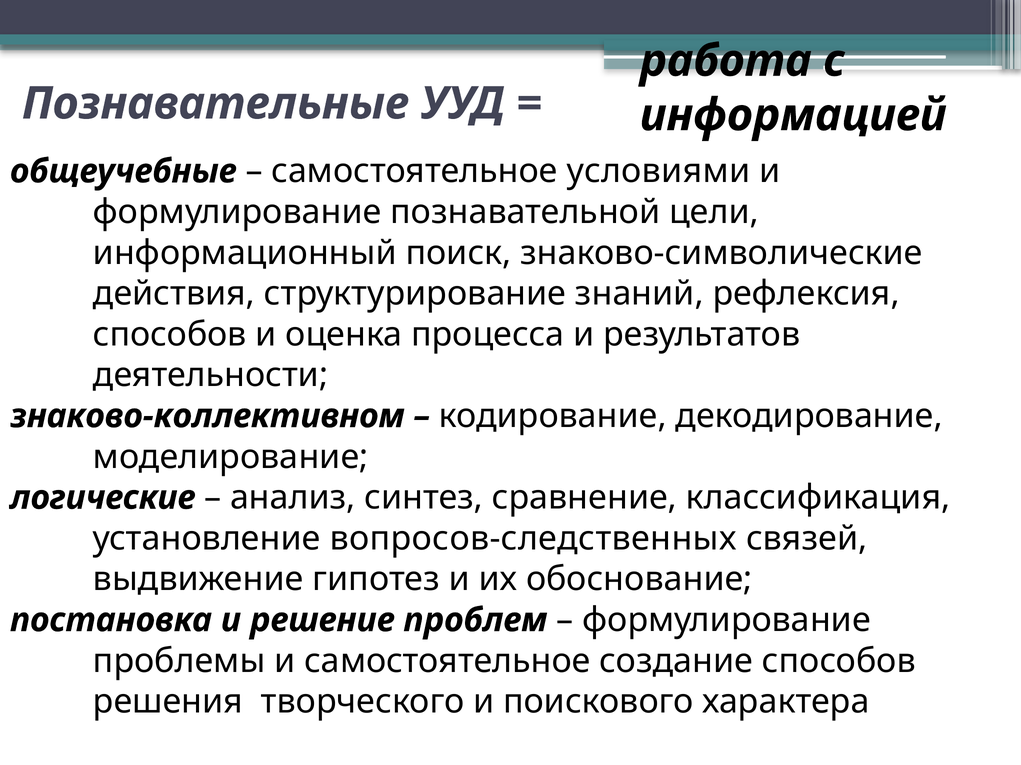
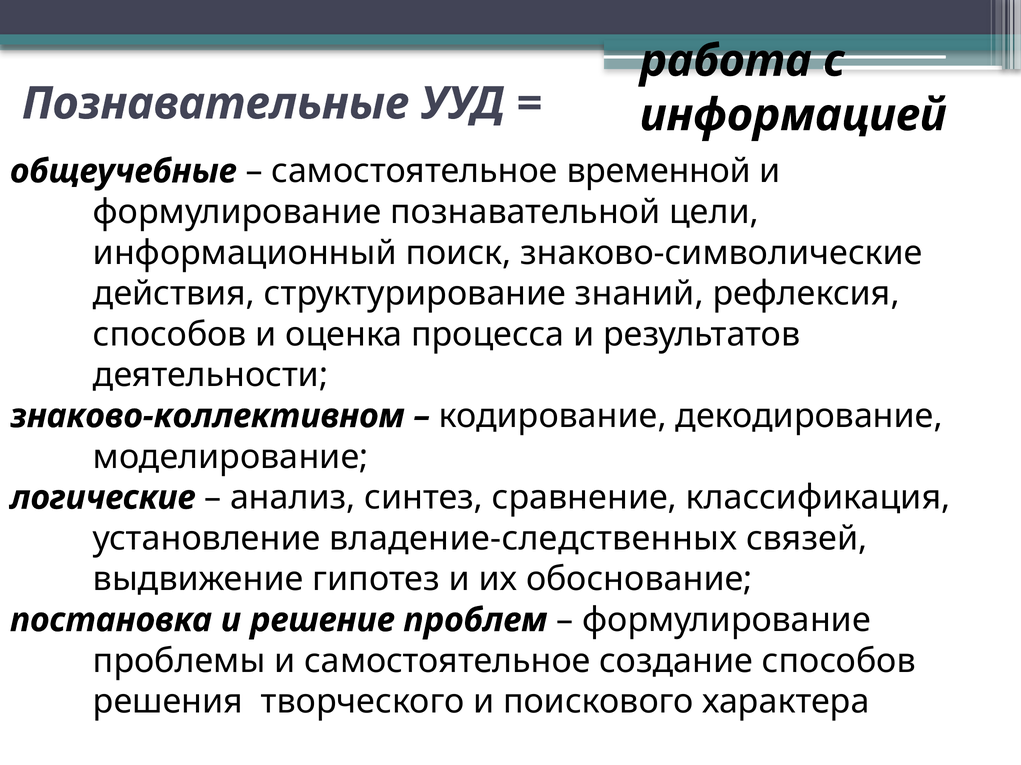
условиями: условиями -> временной (659, 171)
вопросов-следственных: вопросов-следственных -> владение-следственных (533, 539)
